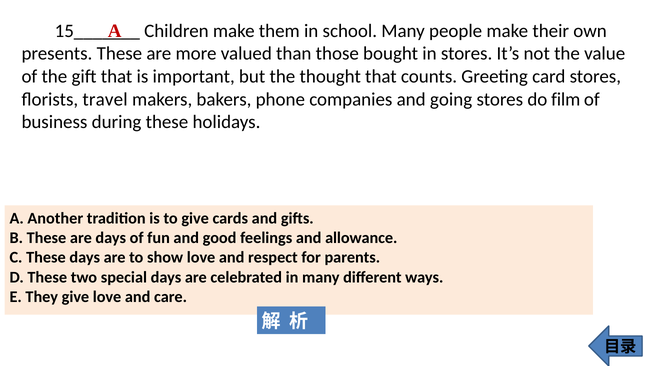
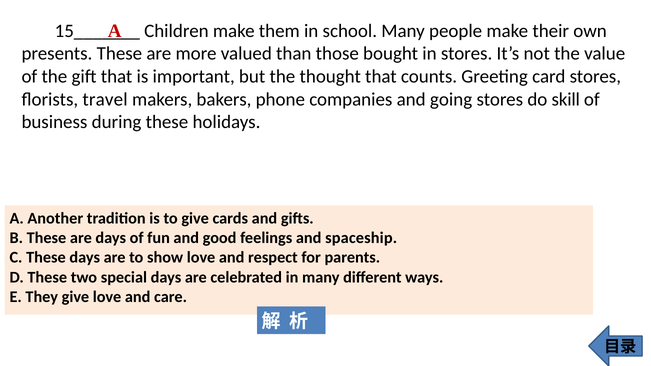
film: film -> skill (566, 99)
allowance: allowance -> spaceship (361, 238)
